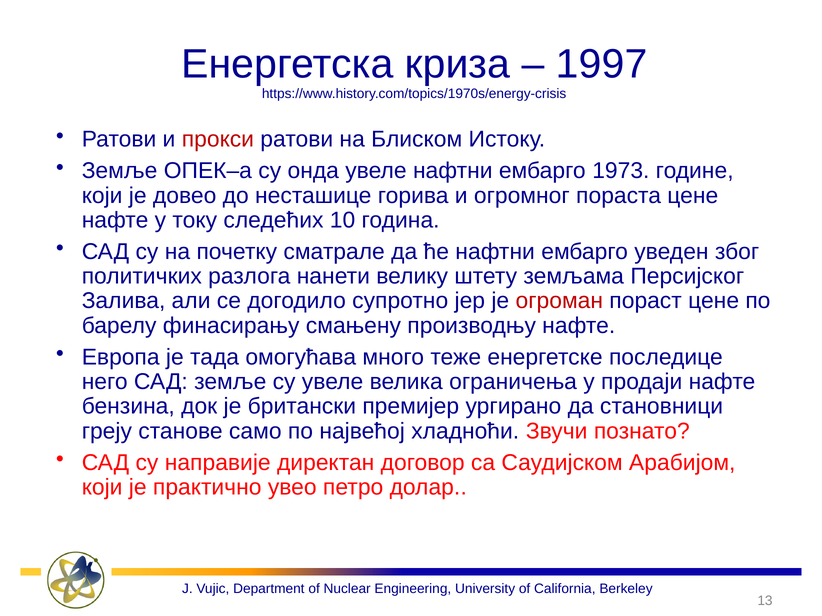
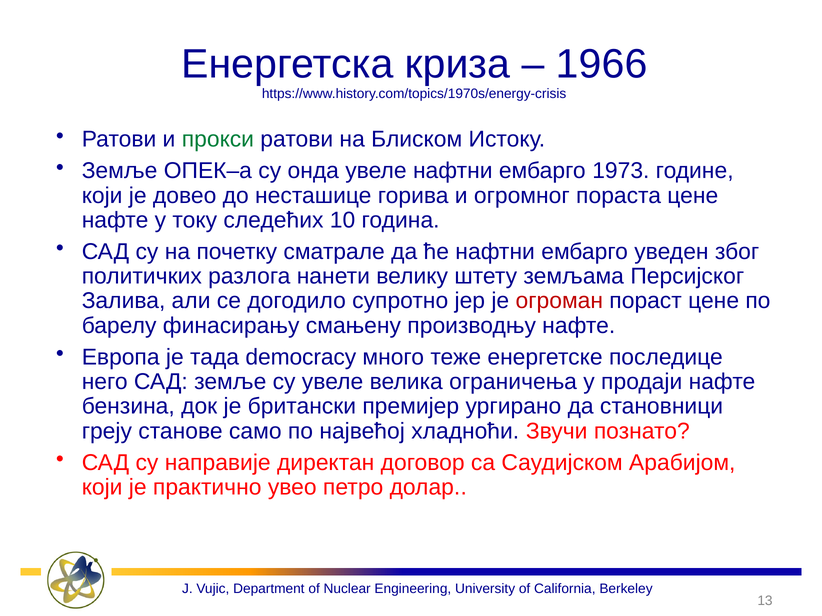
1997: 1997 -> 1966 (602, 64)
прокси colour: red -> green (218, 139)
омогућава: омогућава -> democracy (301, 357)
